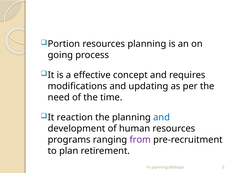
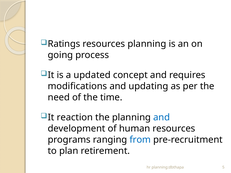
Portion: Portion -> Ratings (64, 44)
effective: effective -> updated (92, 75)
from colour: purple -> blue (140, 140)
